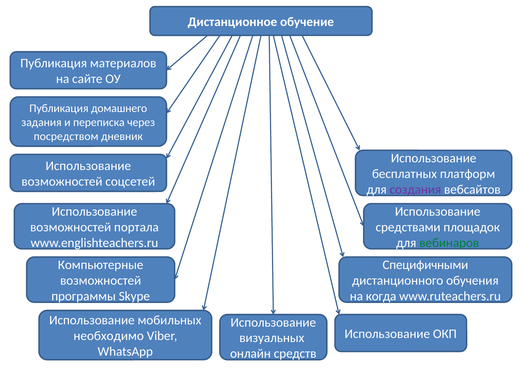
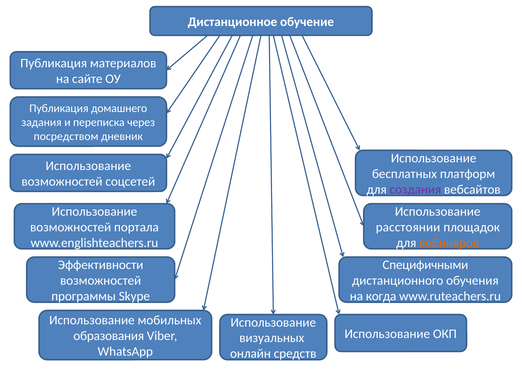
средствами: средствами -> расстоянии (408, 227)
вебинаров colour: green -> orange (449, 243)
Компьютерные: Компьютерные -> Эффективности (101, 265)
необходимо: необходимо -> образования (109, 336)
